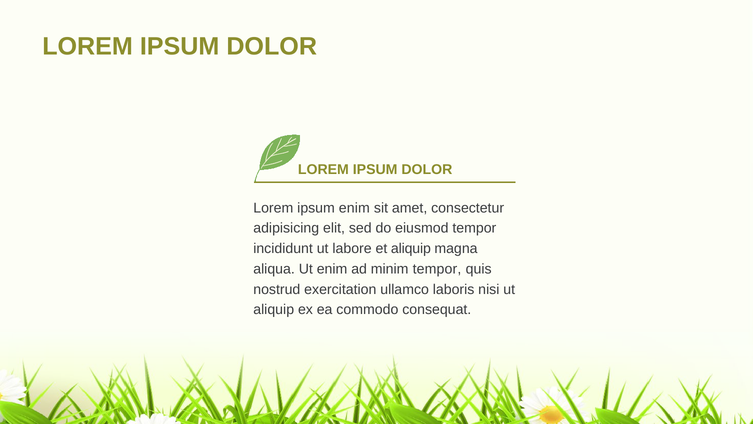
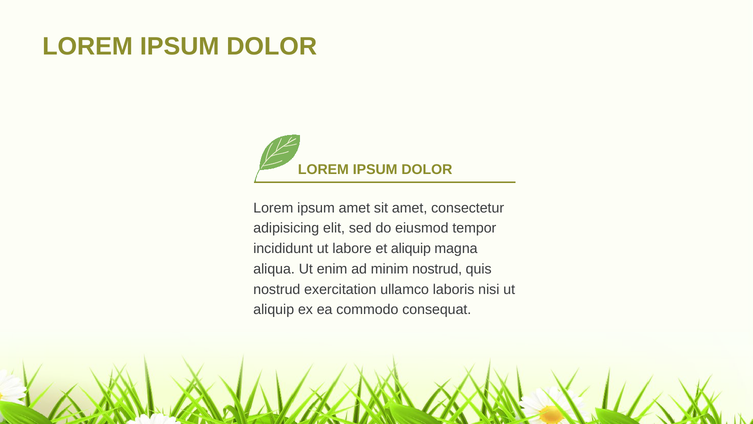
ipsum enim: enim -> amet (354, 208)
minim tempor: tempor -> nostrud (437, 269)
